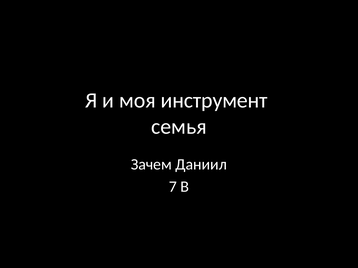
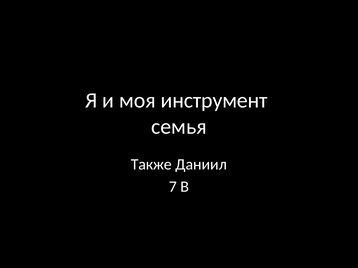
Зачем: Зачем -> Также (151, 165)
